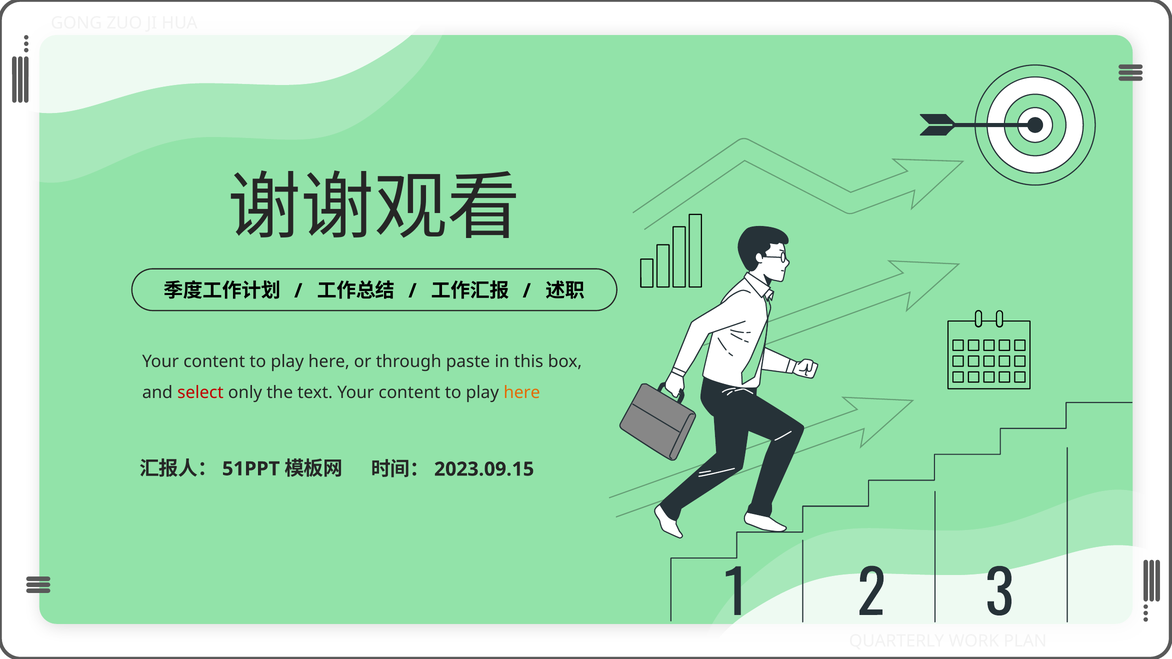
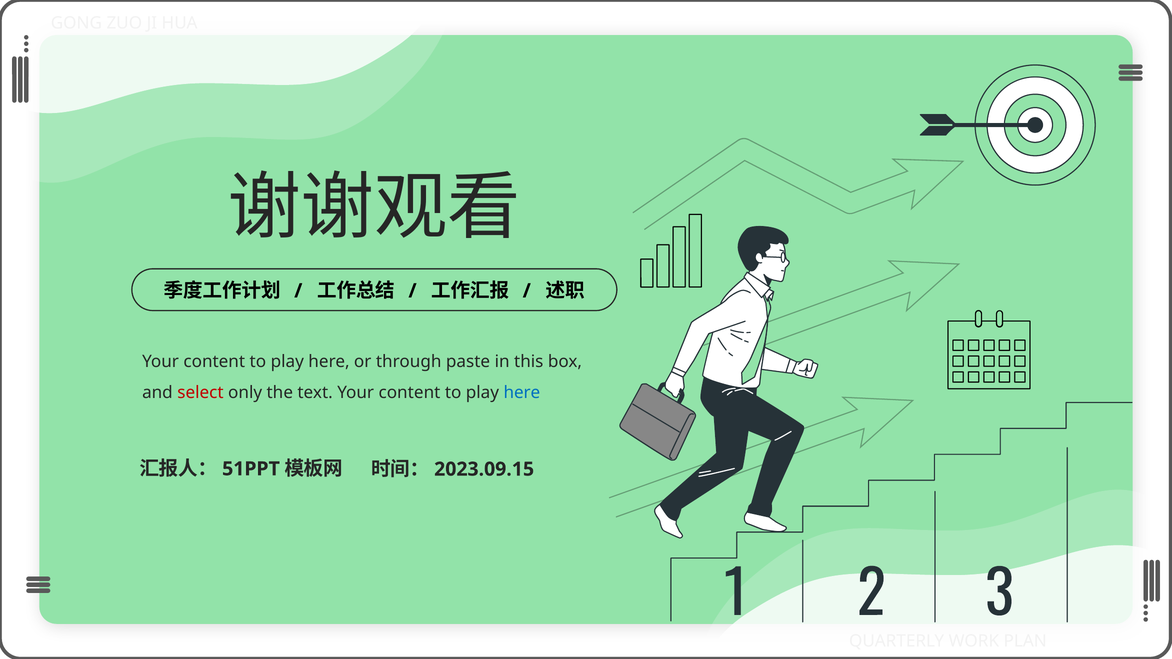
here colour: orange -> blue (522, 393)
